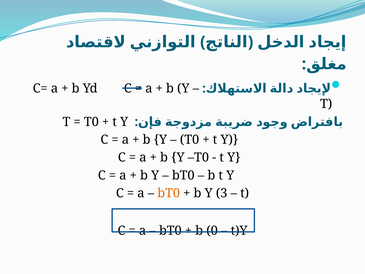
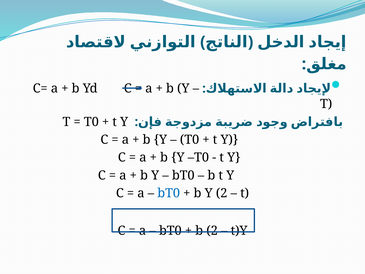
bT0 colour: orange -> blue (169, 193)
Y 3: 3 -> 2 (222, 193)
b 0: 0 -> 2 (212, 231)
